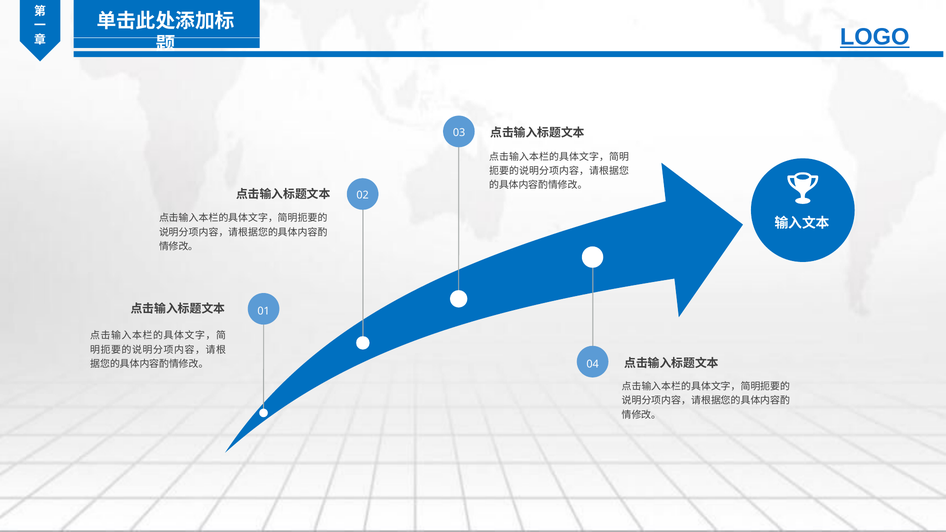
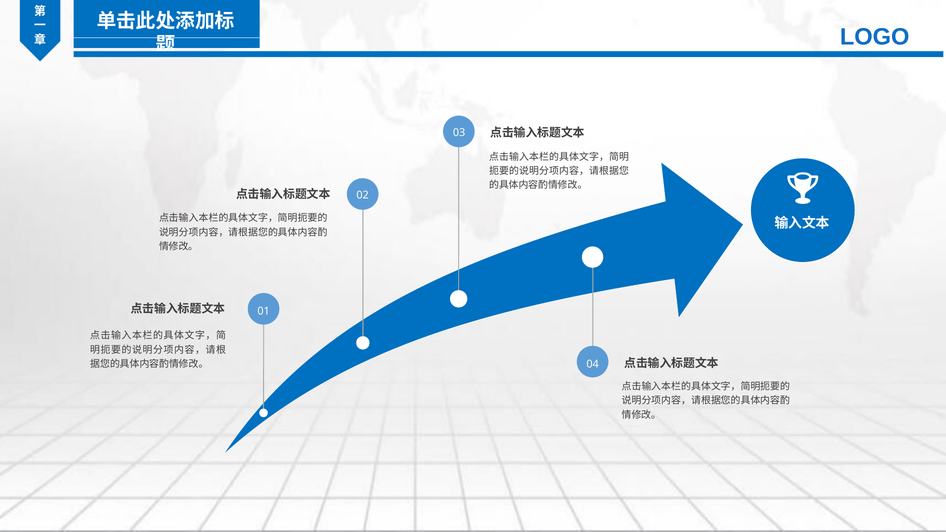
LOGO underline: present -> none (875, 37)
